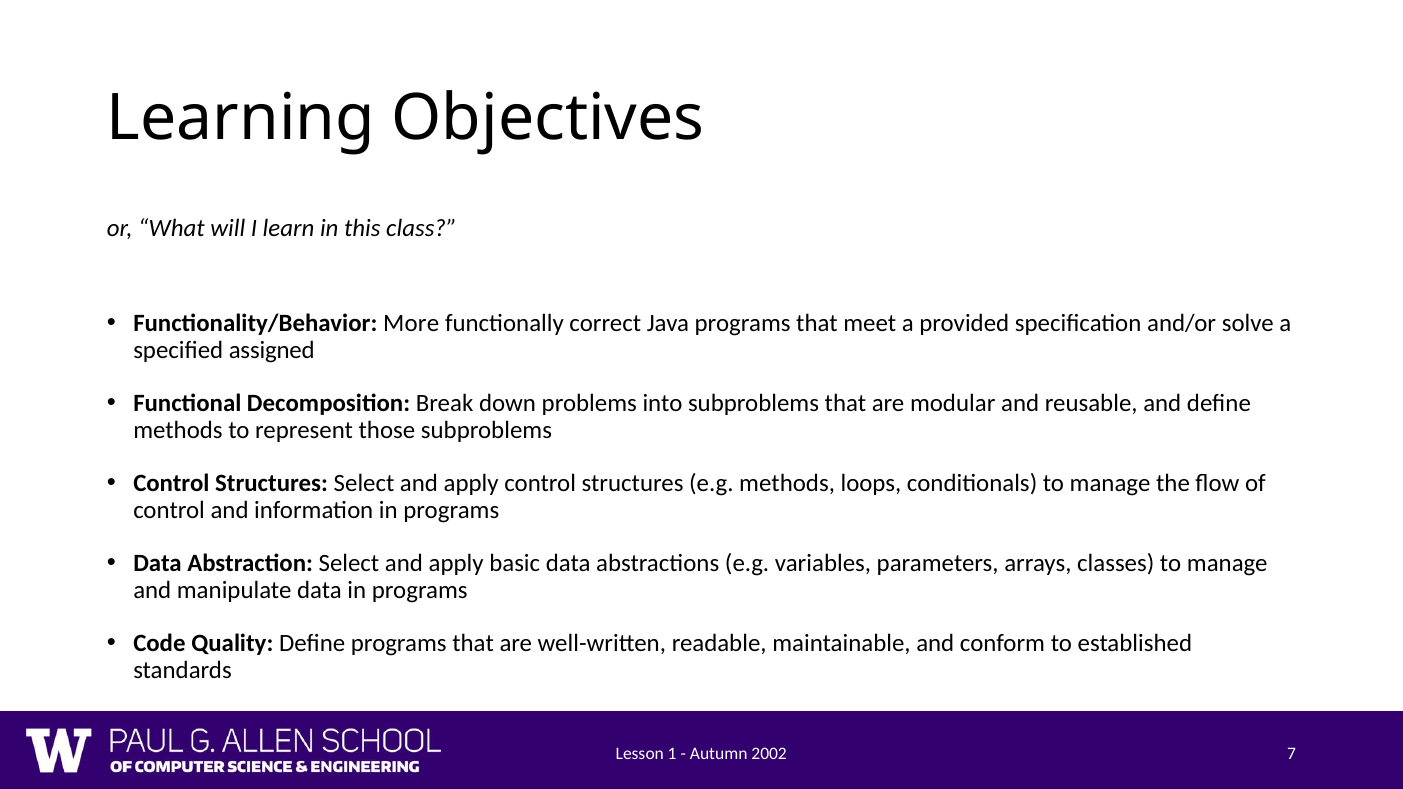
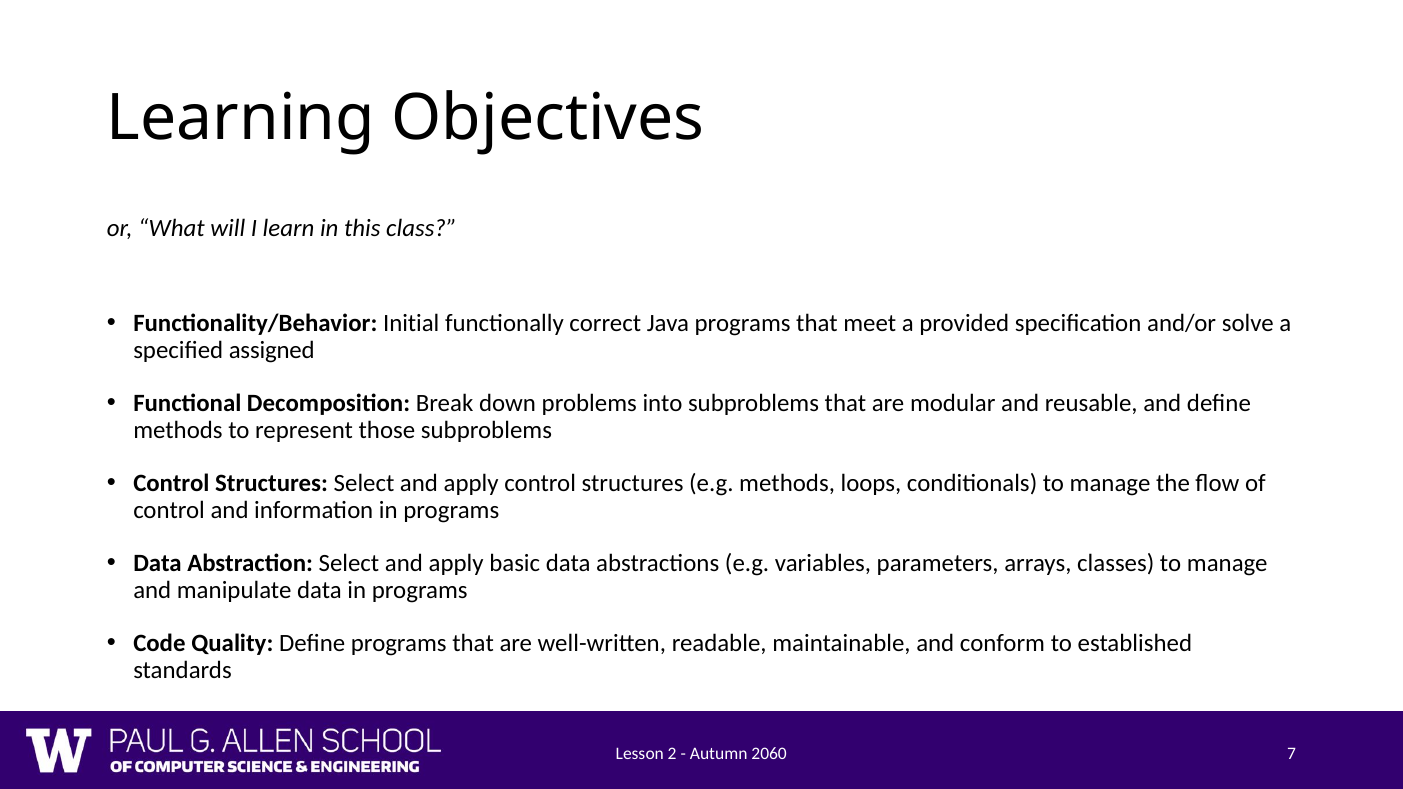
More: More -> Initial (411, 323)
1: 1 -> 2 (672, 753)
2002: 2002 -> 2060 (769, 753)
